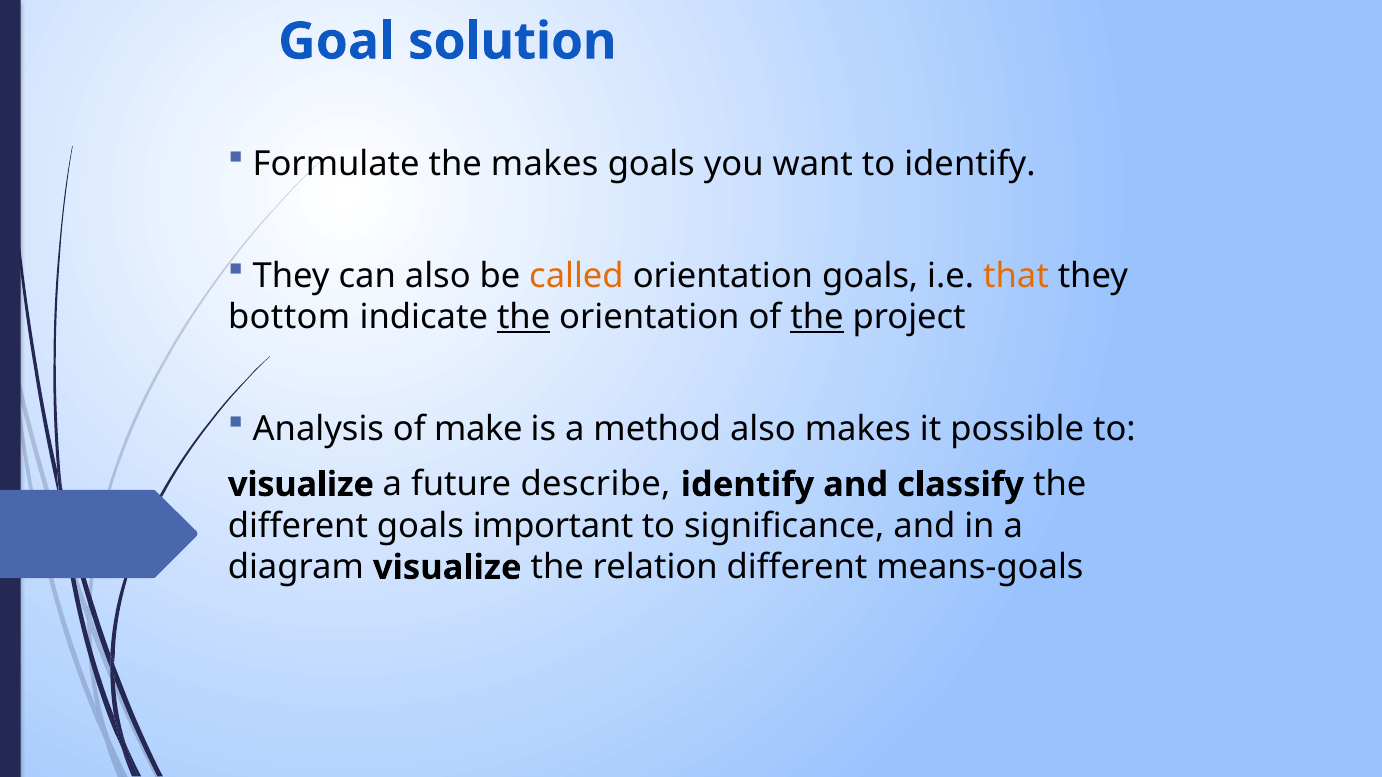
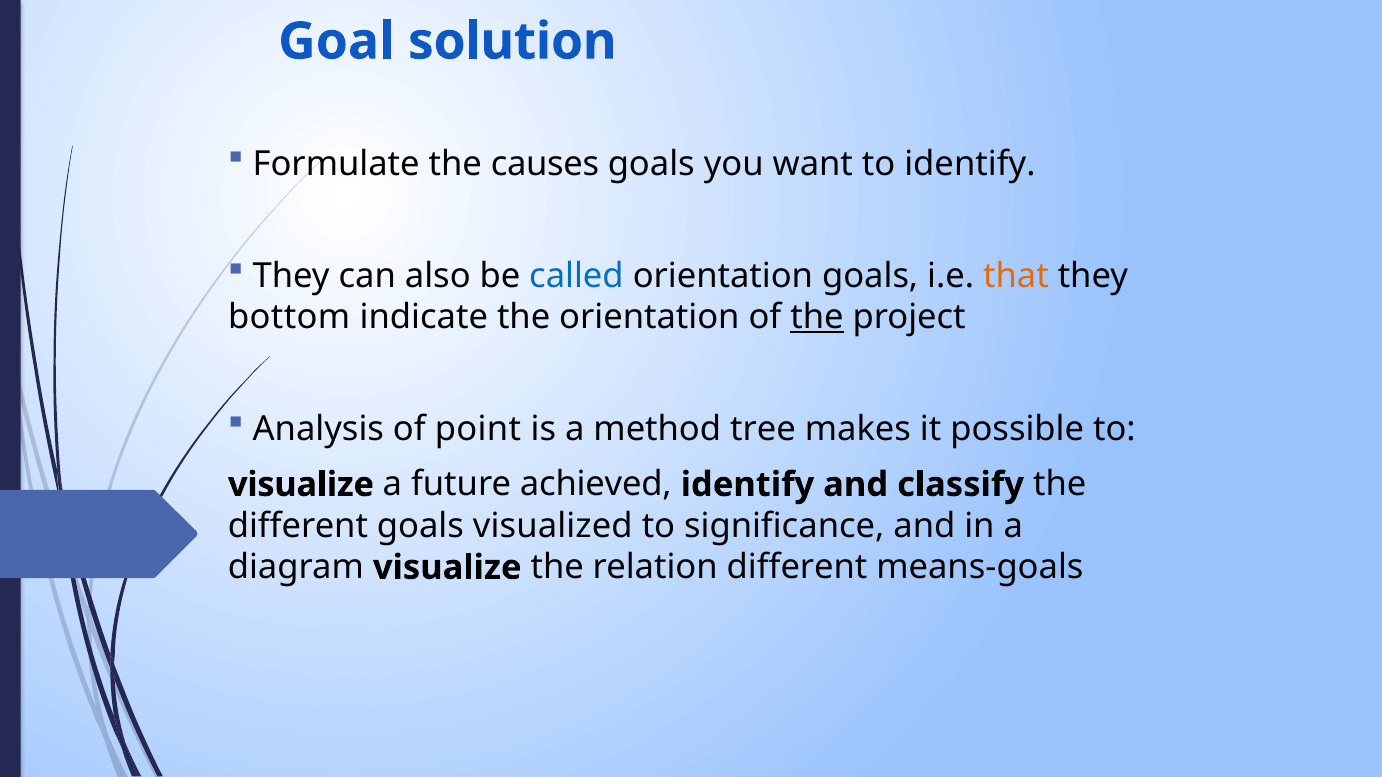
the makes: makes -> causes (545, 164)
called colour: orange -> blue (576, 276)
the underline: present -> none (524, 317)
make: make -> point (478, 429)
method also: also -> tree (763, 429)
describe: describe -> achieved (596, 485)
important: important -> visualized (553, 526)
